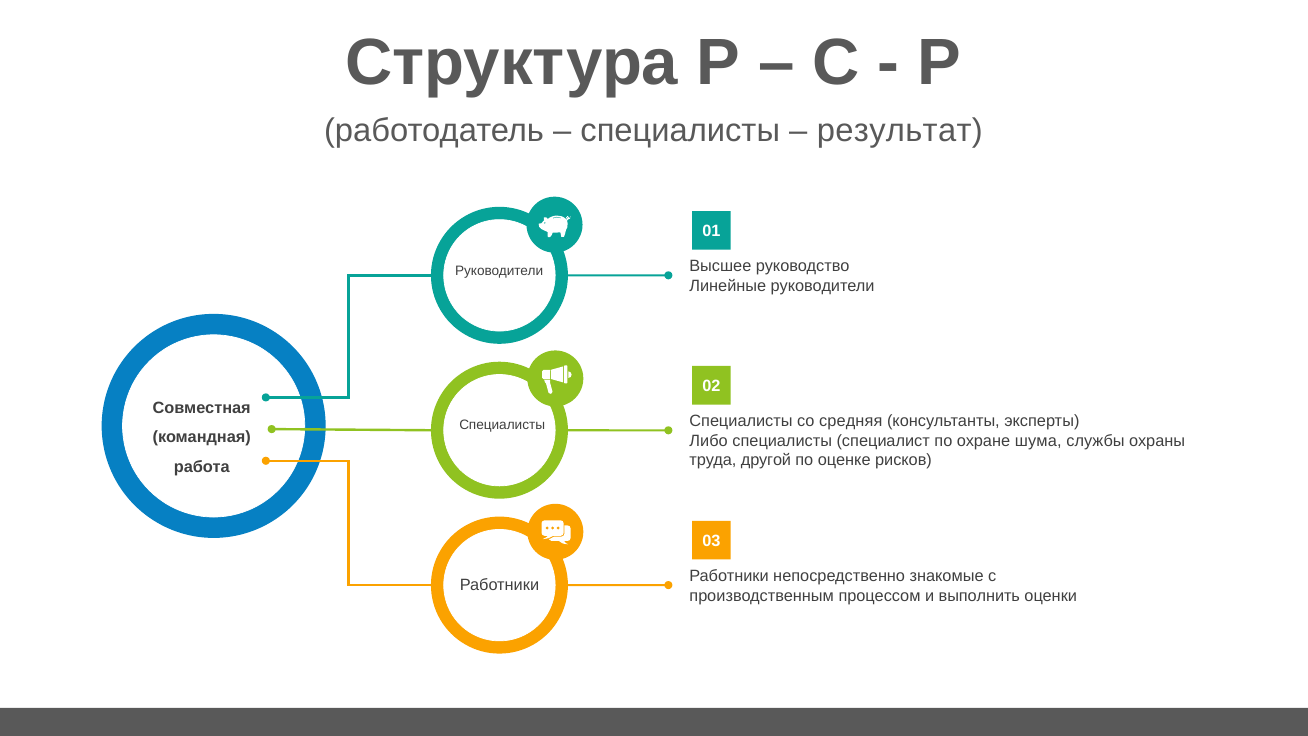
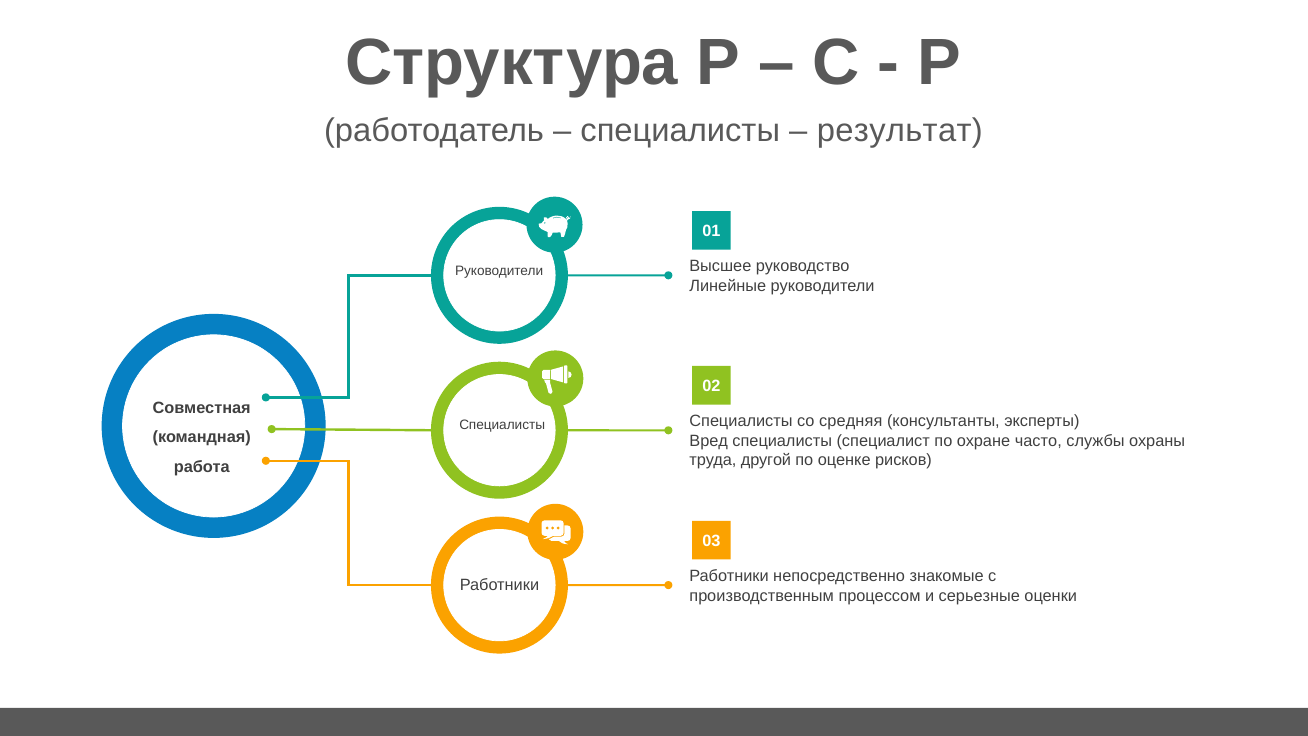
Либо: Либо -> Вред (709, 441)
шума: шума -> часто (1038, 441)
выполнить: выполнить -> серьезные (979, 596)
